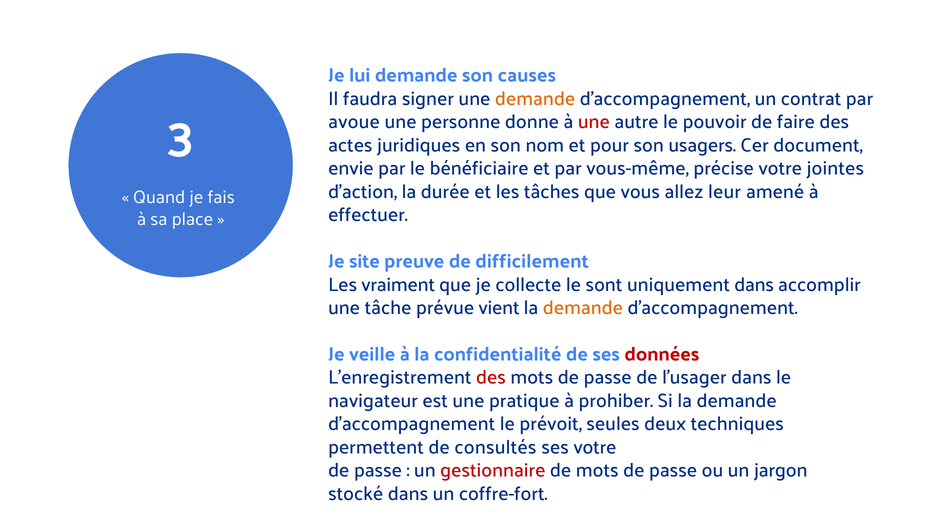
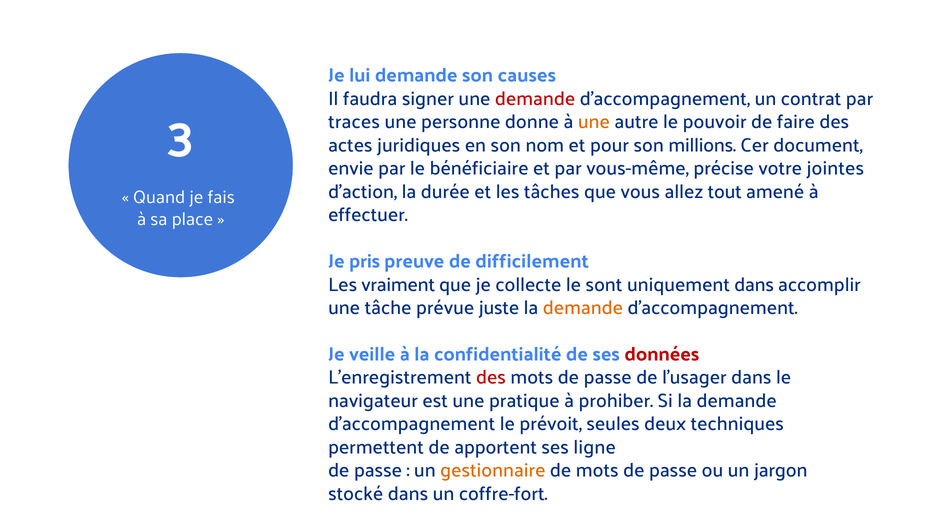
demande colour: orange -> red (535, 99)
avoue: avoue -> traces (354, 122)
une colour: red -> orange (594, 122)
usagers: usagers -> millions (702, 145)
leur: leur -> tout (725, 192)
site: site -> pris (365, 261)
vient: vient -> juste (499, 308)
consultés: consultés -> apportent (496, 447)
ses votre: votre -> ligne (595, 447)
gestionnaire colour: red -> orange (493, 471)
